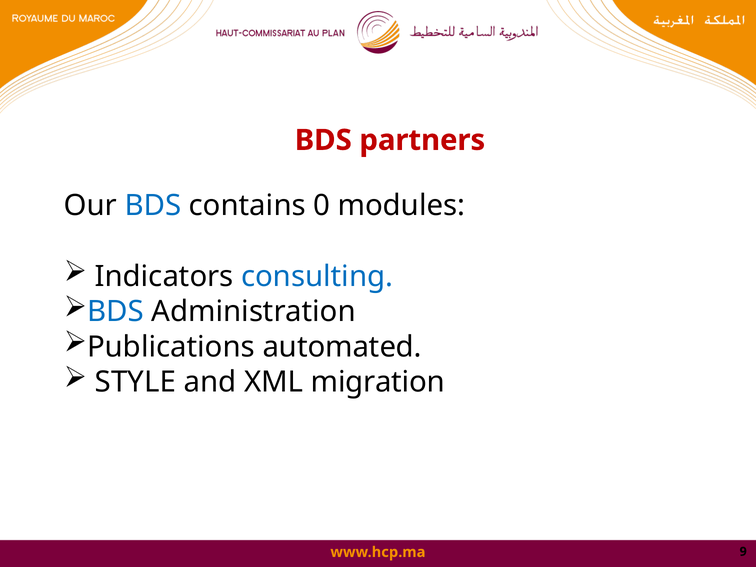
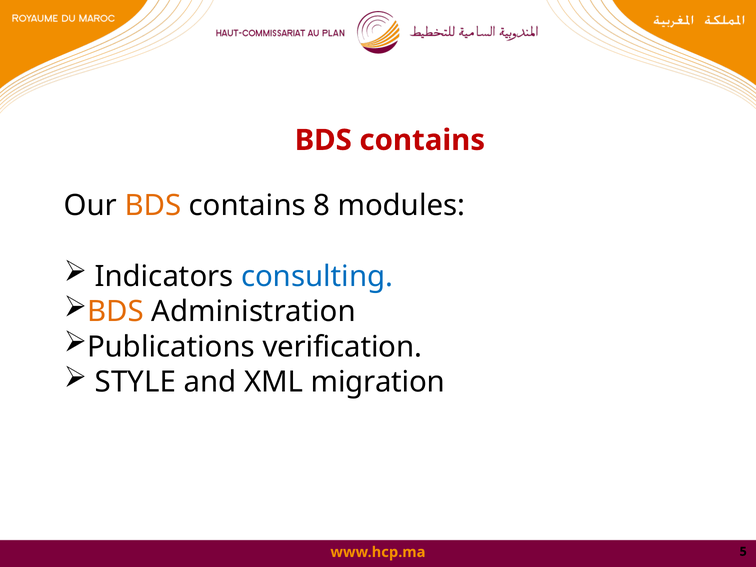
partners: partners -> contains (422, 140)
BDS colour: blue -> orange (153, 206)
0: 0 -> 8 (322, 206)
BDS colour: blue -> orange (116, 312)
automated: automated -> verification (342, 347)
9: 9 -> 5 (743, 552)
